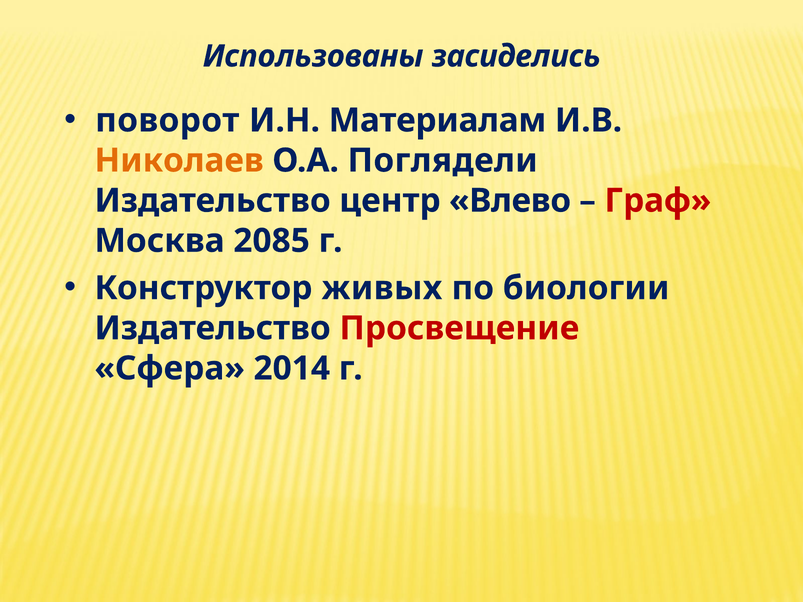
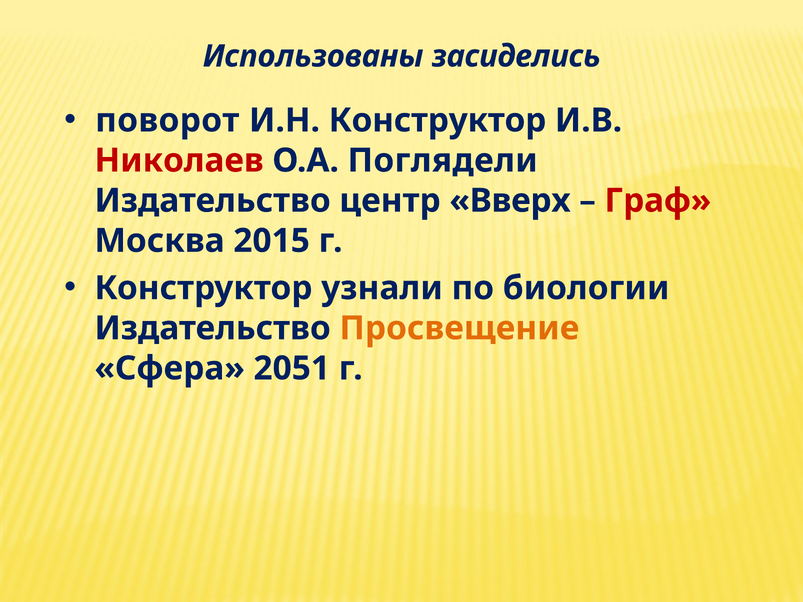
И.Н Материалам: Материалам -> Конструктор (437, 120)
Николаев colour: orange -> red (179, 161)
Влево: Влево -> Вверх (510, 201)
2085: 2085 -> 2015 (272, 241)
живых: живых -> узнали (382, 288)
Просвещение colour: red -> orange (459, 328)
2014: 2014 -> 2051 (292, 369)
